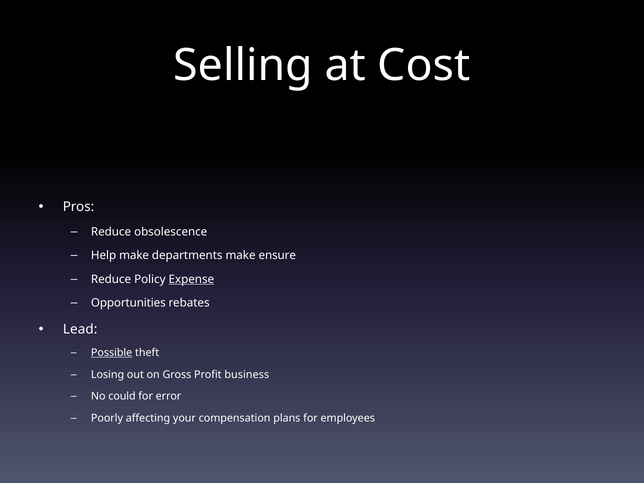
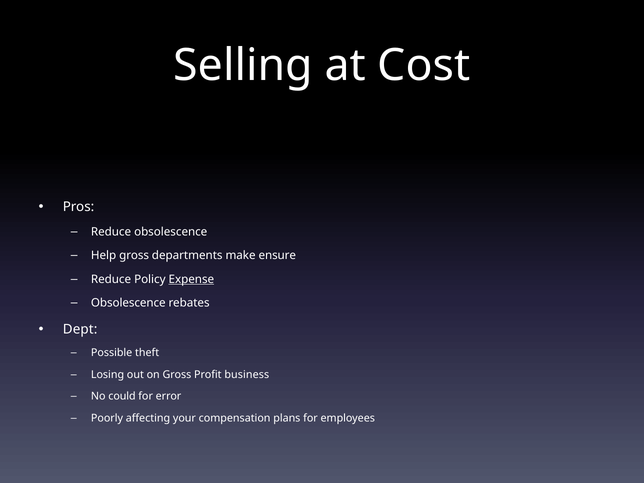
Help make: make -> gross (134, 256)
Opportunities: Opportunities -> Obsolescence (128, 303)
Lead: Lead -> Dept (80, 330)
Possible underline: present -> none (112, 353)
